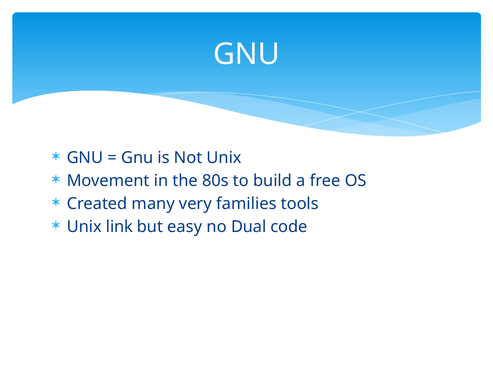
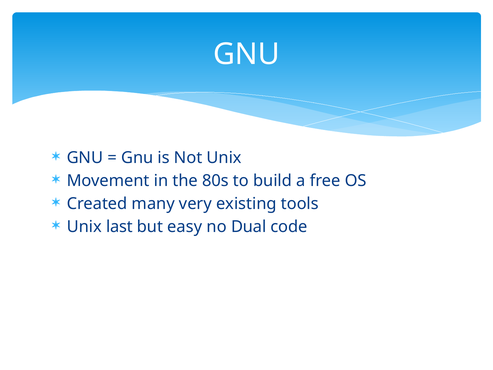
families: families -> existing (246, 204)
link: link -> last (119, 227)
